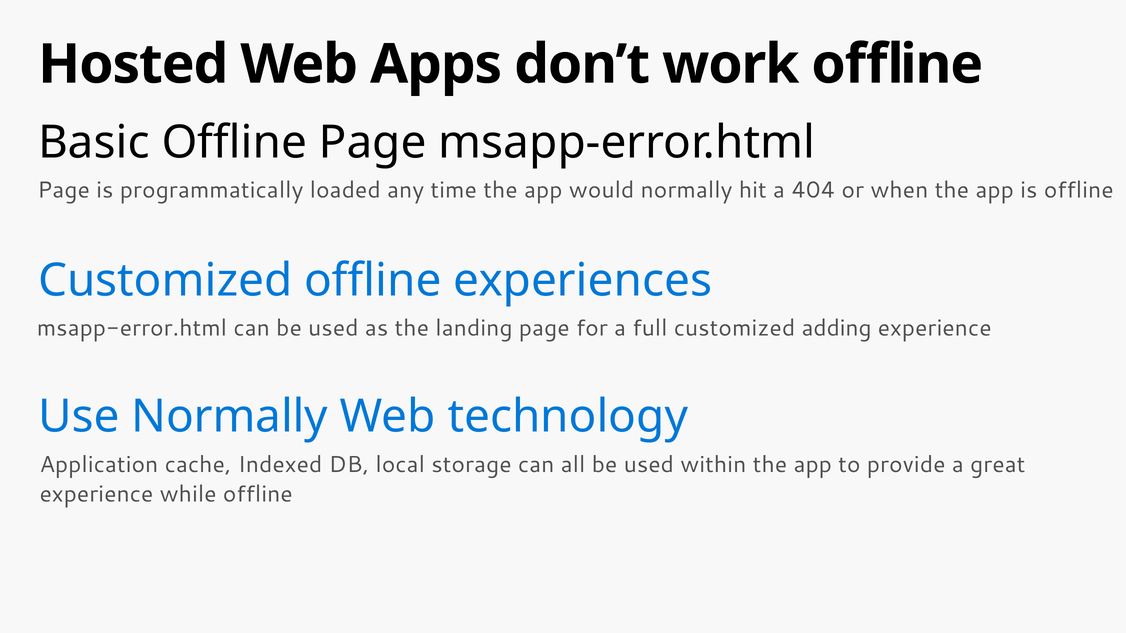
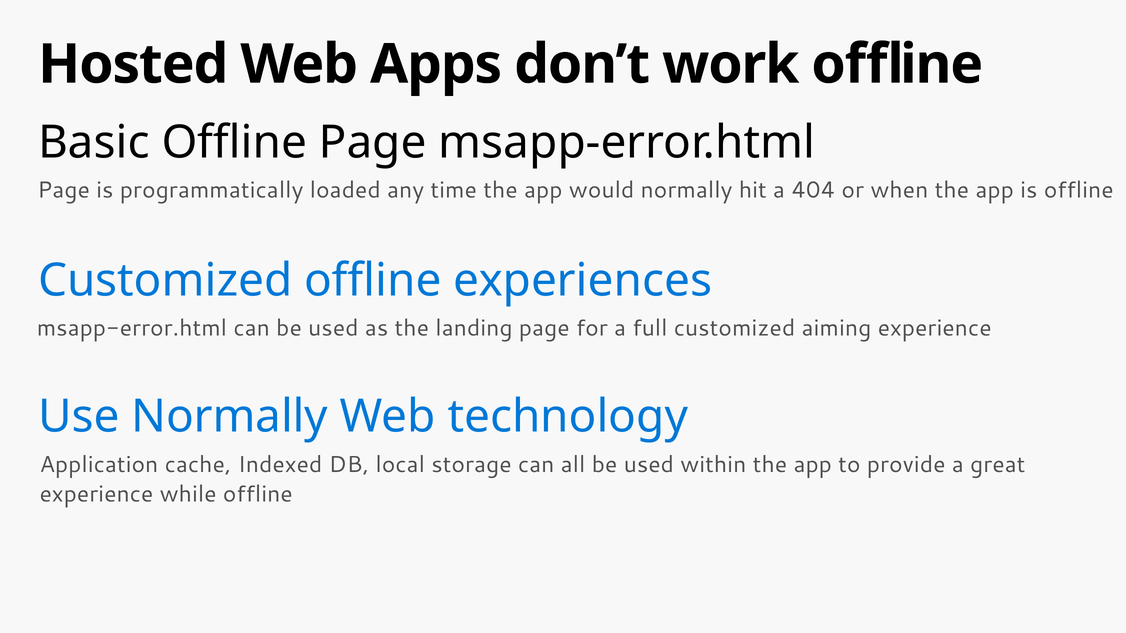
adding: adding -> aiming (836, 328)
